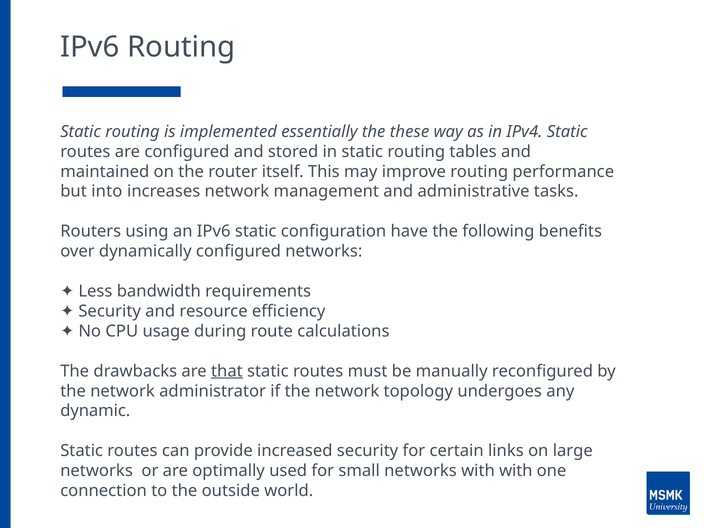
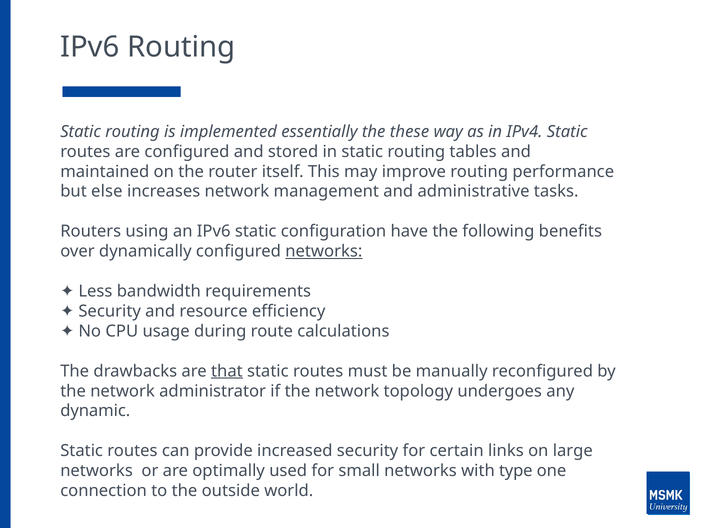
into: into -> else (107, 191)
networks underline: none -> present (324, 251)
with with: with -> type (516, 471)
